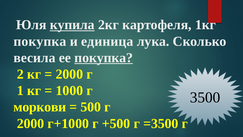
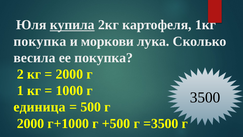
единица: единица -> моркови (107, 41)
покупка underline: present -> none (104, 58)
моркови: моркови -> единица (40, 107)
